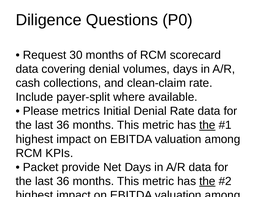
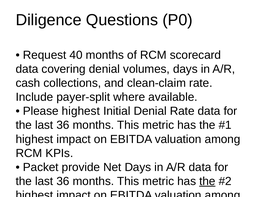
30: 30 -> 40 (76, 55)
Please metrics: metrics -> highest (81, 111)
the underline: present -> none (207, 125)
